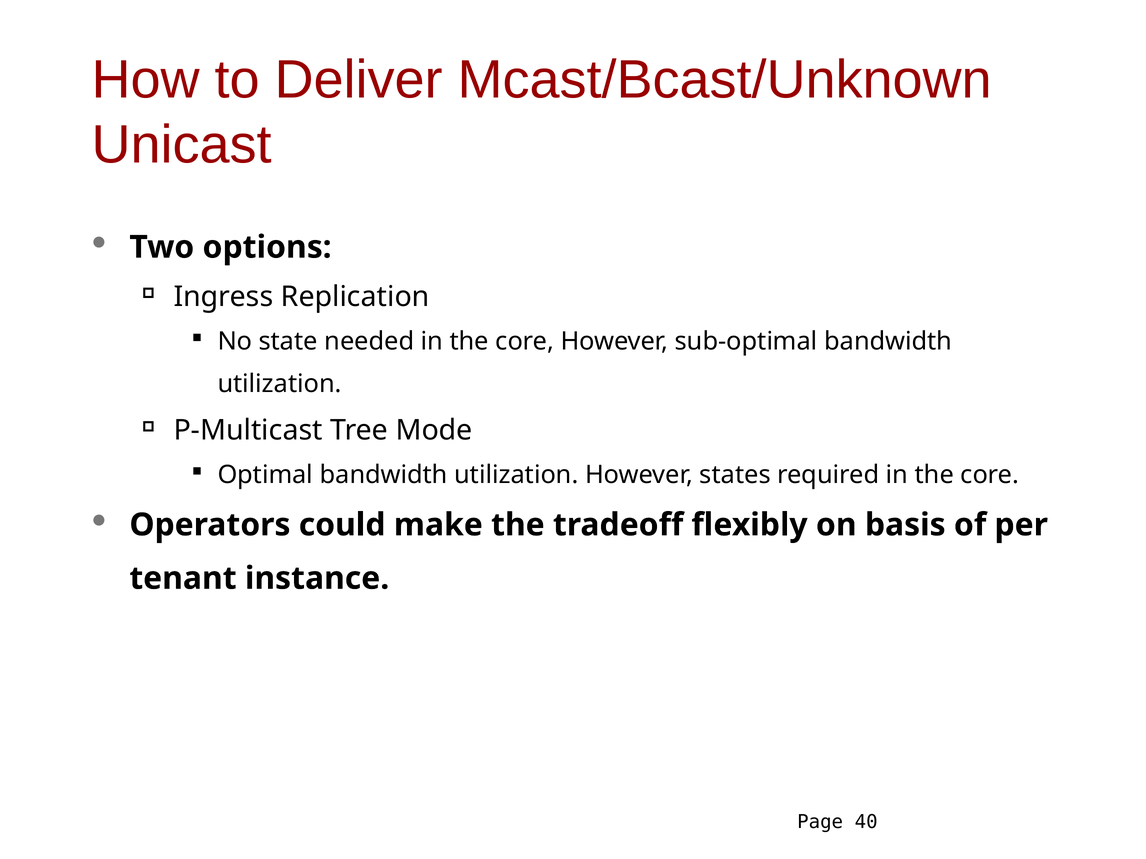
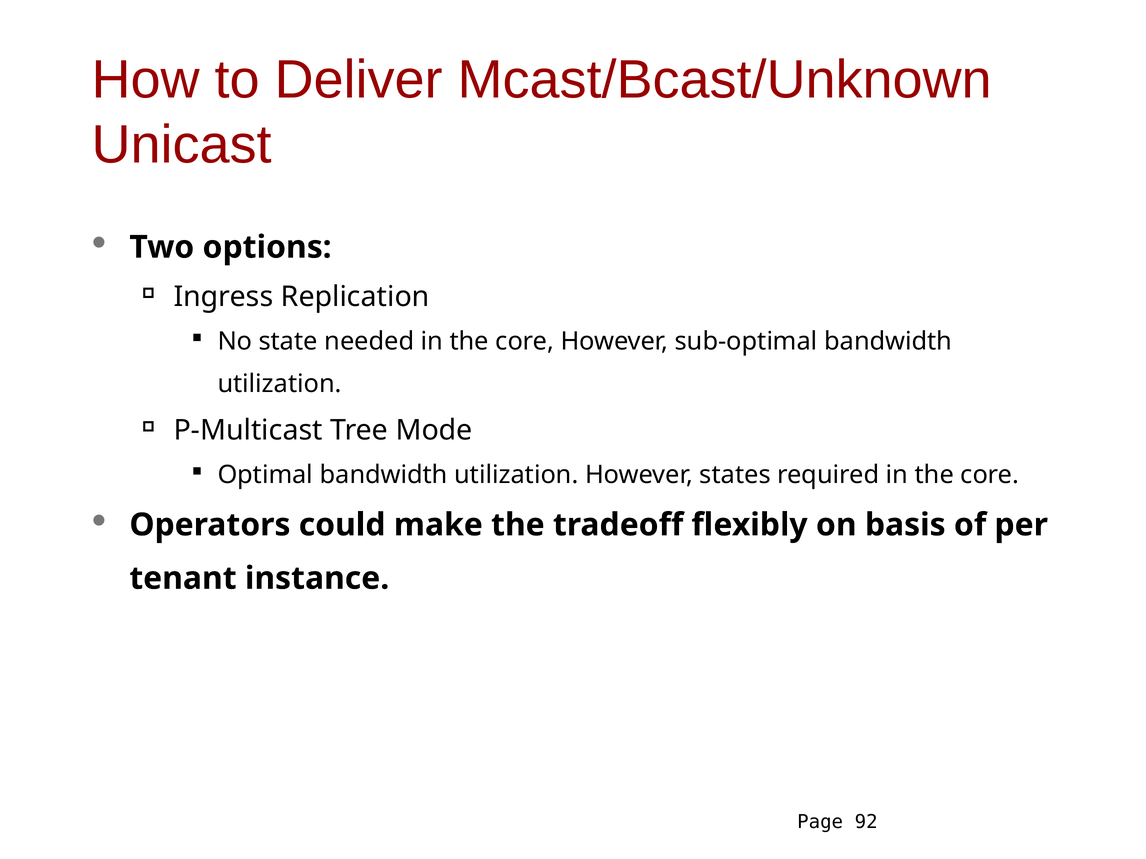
40: 40 -> 92 (866, 823)
